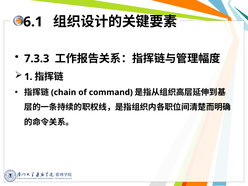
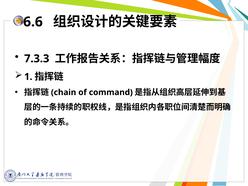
6.1: 6.1 -> 6.6 (33, 22)
